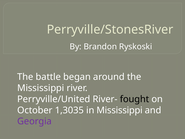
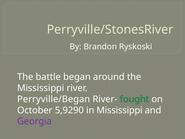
Perryville/United: Perryville/United -> Perryville/Began (54, 99)
fought colour: black -> green (134, 99)
1,3035: 1,3035 -> 5,9290 (69, 110)
